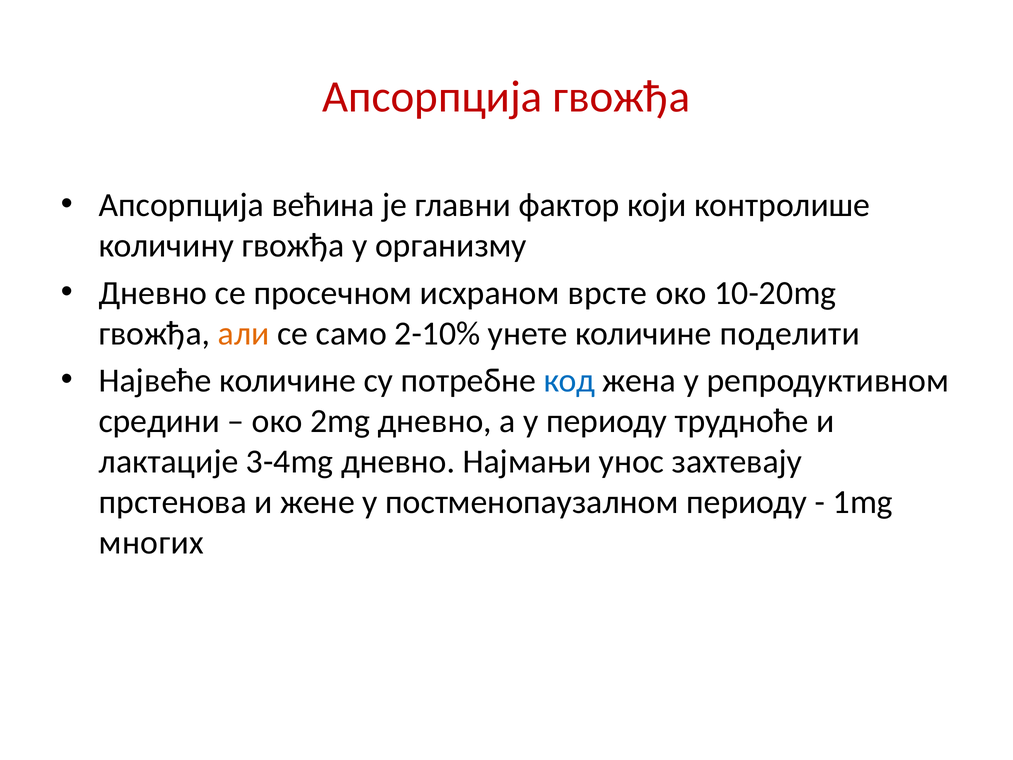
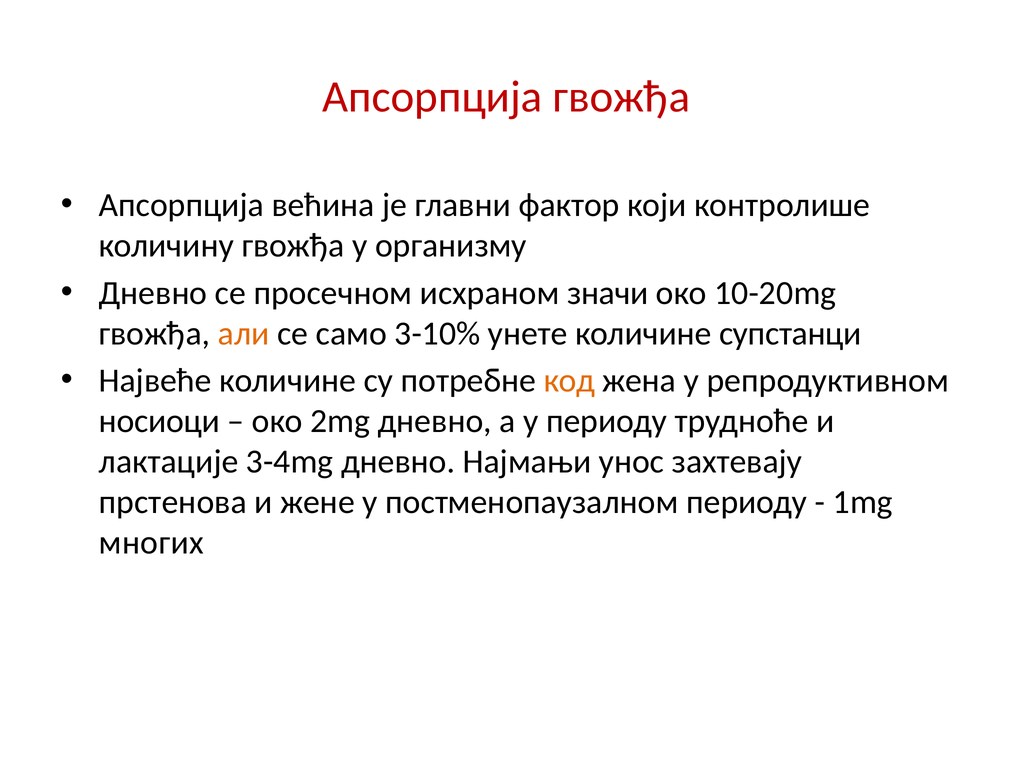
врсте: врсте -> значи (608, 293)
2-10%: 2-10% -> 3-10% (437, 333)
поделити: поделити -> супстанци (790, 333)
код colour: blue -> orange (569, 381)
средини: средини -> носиоци (159, 421)
